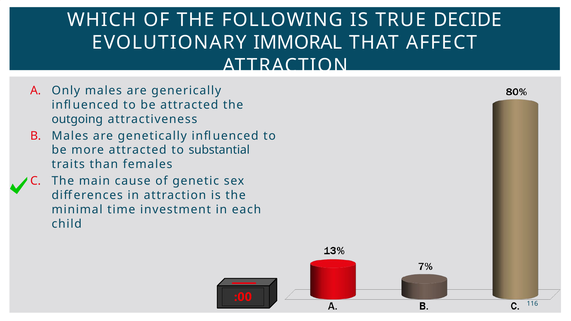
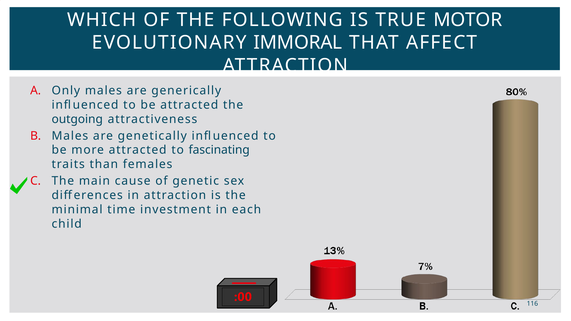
DECIDE: DECIDE -> MOTOR (468, 20)
substantial: substantial -> fascinating (219, 150)
